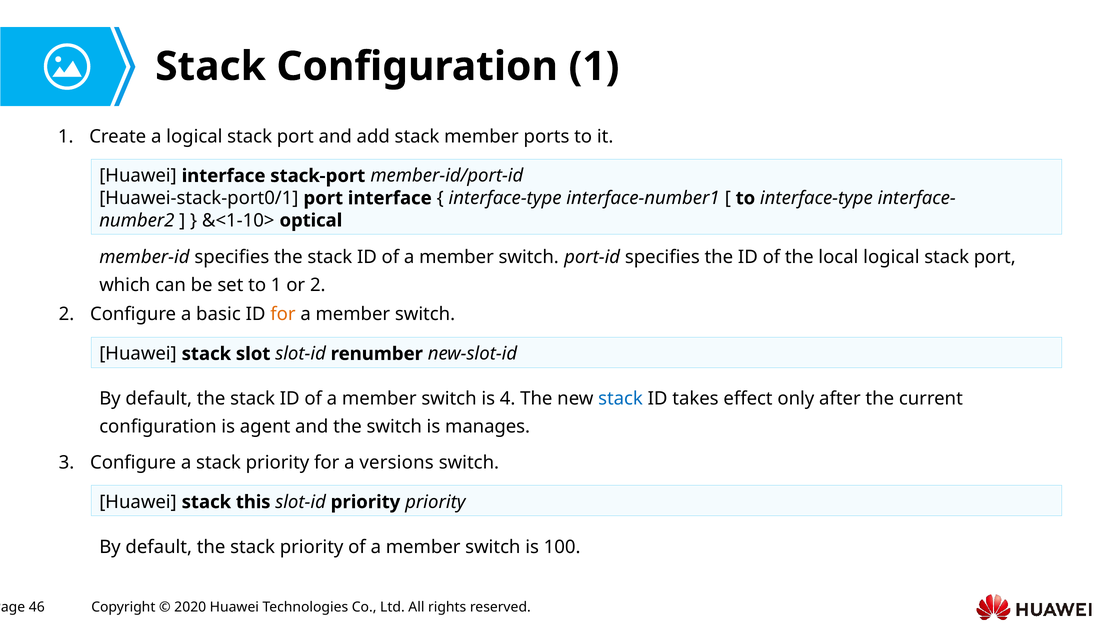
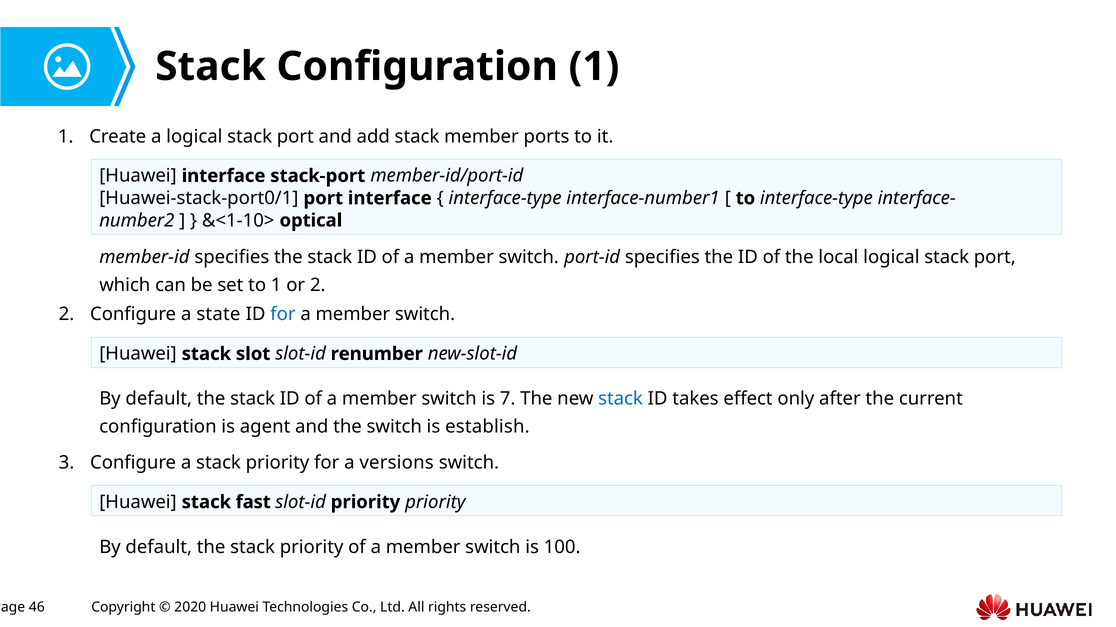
basic: basic -> state (218, 315)
for colour: orange -> blue (283, 315)
4: 4 -> 7 (508, 399)
manages: manages -> establish (487, 427)
this: this -> fast (253, 503)
